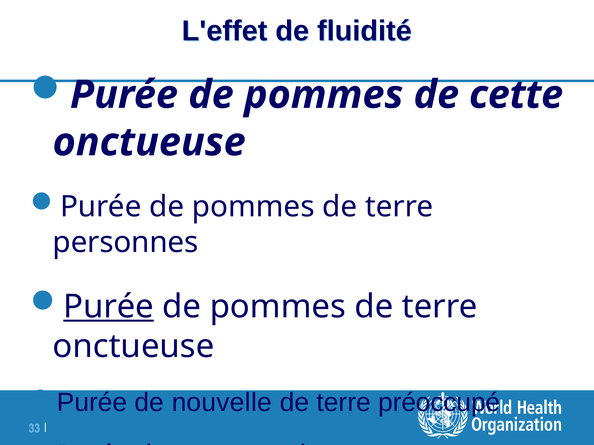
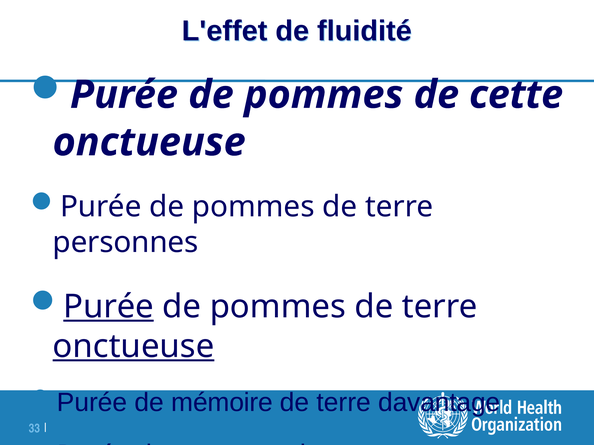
onctueuse underline: none -> present (133, 347)
nouvelle: nouvelle -> mémoire (222, 403)
préoccupé: préoccupé -> davantage (439, 403)
